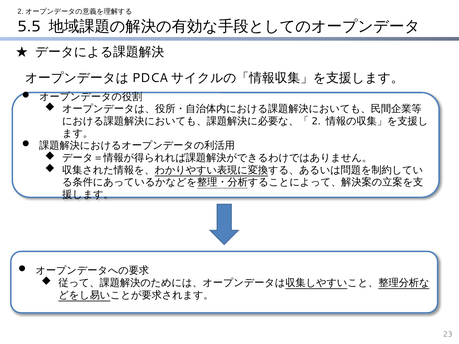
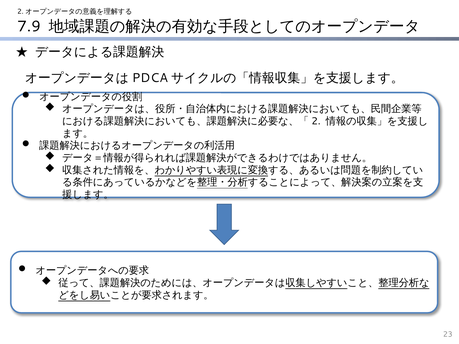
5.5: 5.5 -> 7.9 (29, 26)
